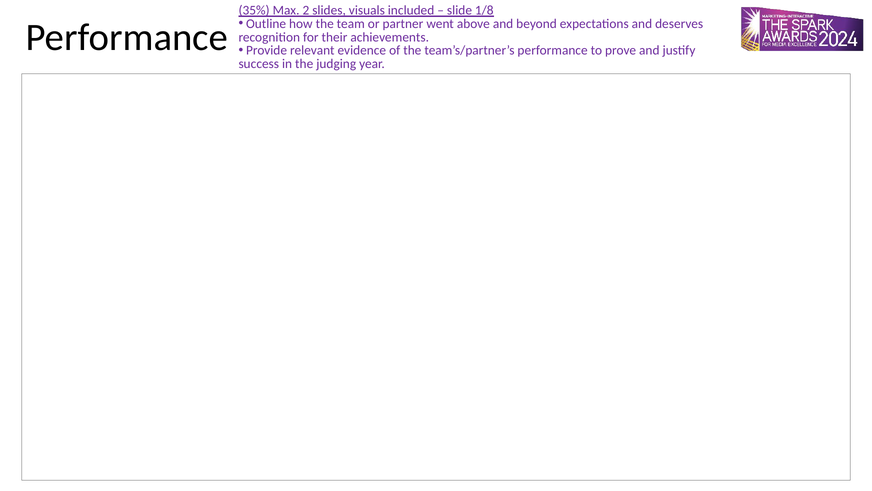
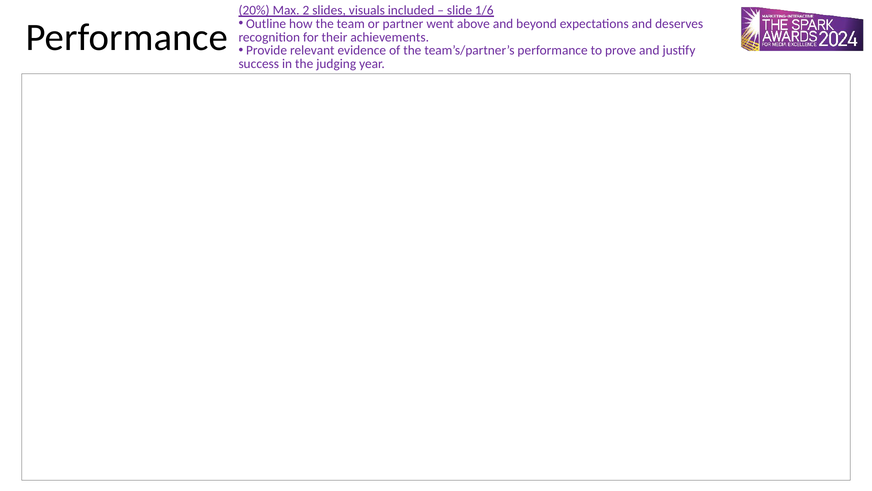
35%: 35% -> 20% (254, 11)
1/8: 1/8 -> 1/6 (484, 11)
